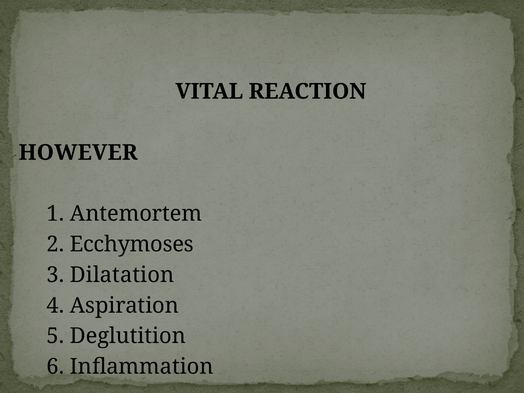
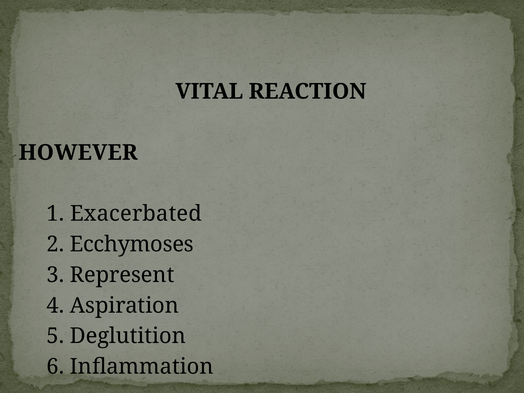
Antemortem: Antemortem -> Exacerbated (136, 214)
Dilatation: Dilatation -> Represent (122, 275)
